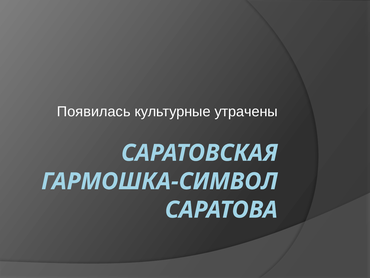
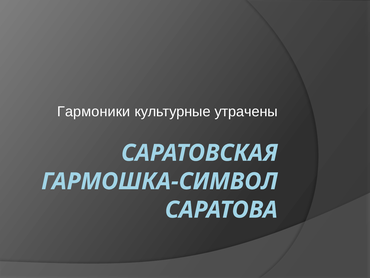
Появилась: Появилась -> Гармоники (94, 111)
